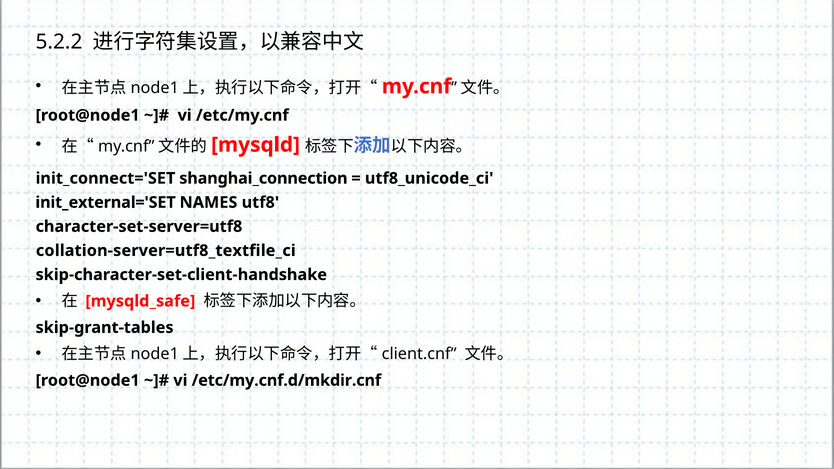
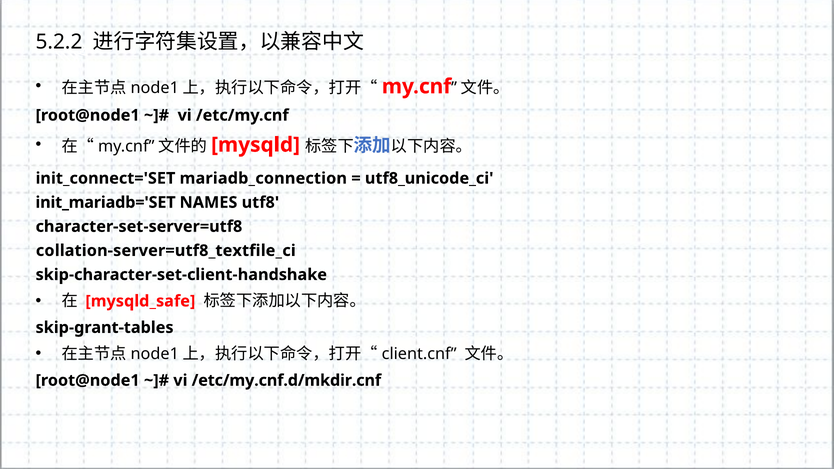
shanghai_connection: shanghai_connection -> mariadb_connection (263, 178)
init_external='SET: init_external='SET -> init_mariadb='SET (106, 202)
